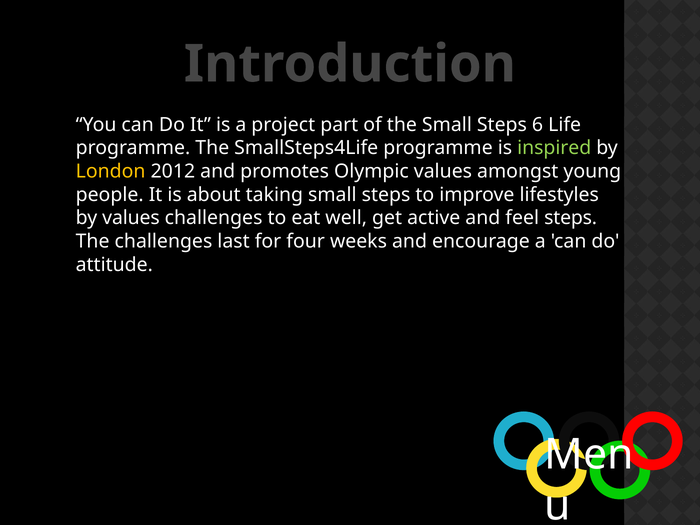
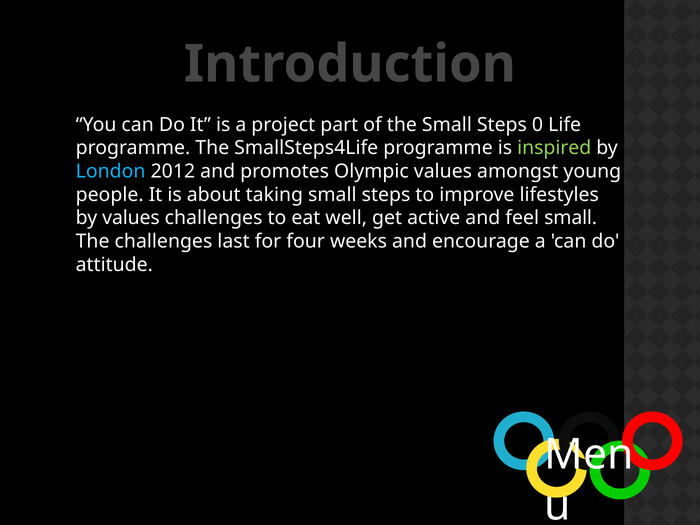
6: 6 -> 0 (538, 125)
London colour: yellow -> light blue (111, 171)
feel steps: steps -> small (571, 218)
